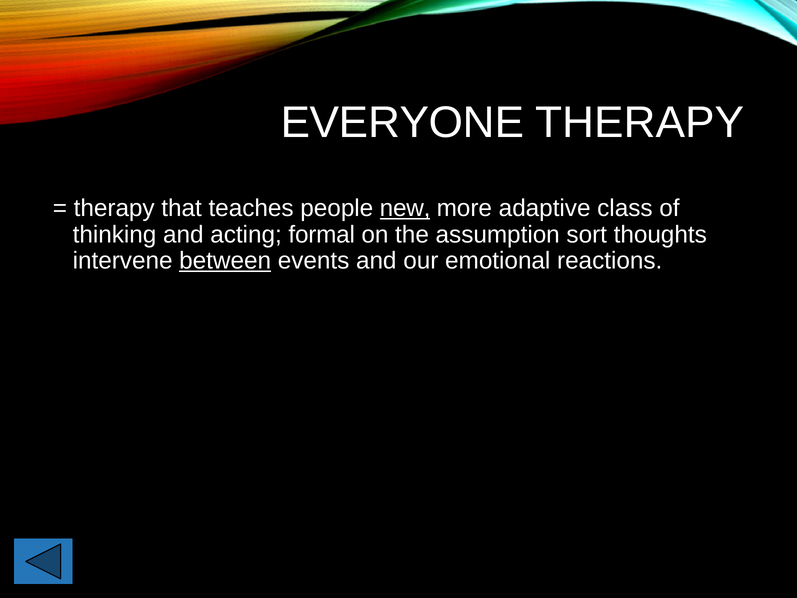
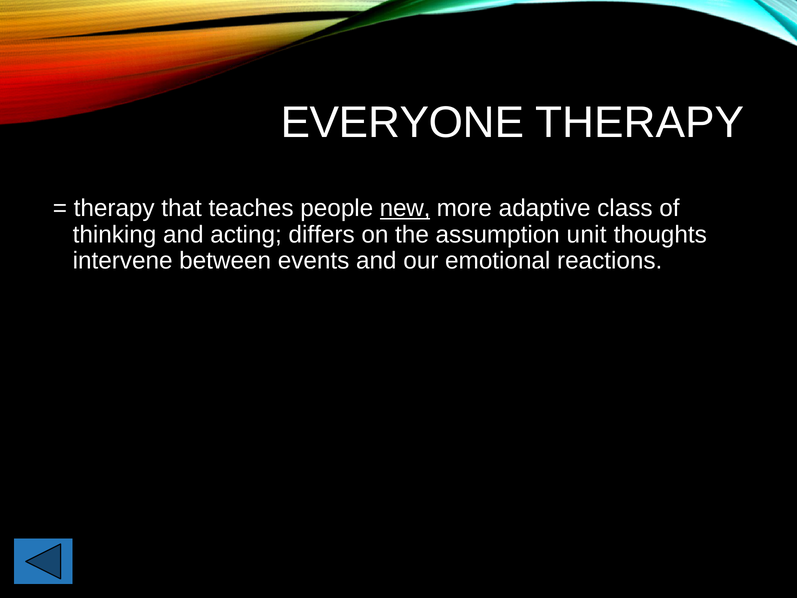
formal: formal -> differs (322, 235)
sort: sort -> unit (587, 235)
between underline: present -> none (225, 261)
